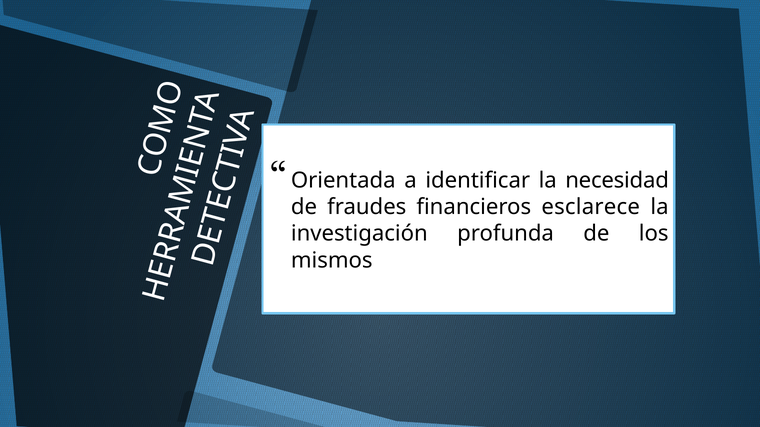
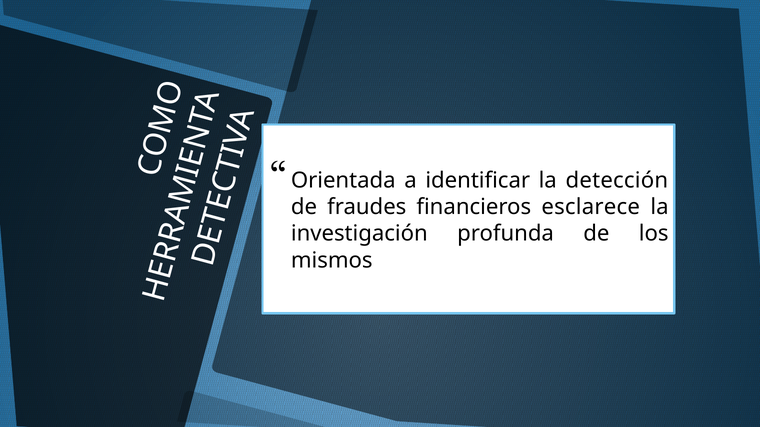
necesidad: necesidad -> detección (617, 181)
